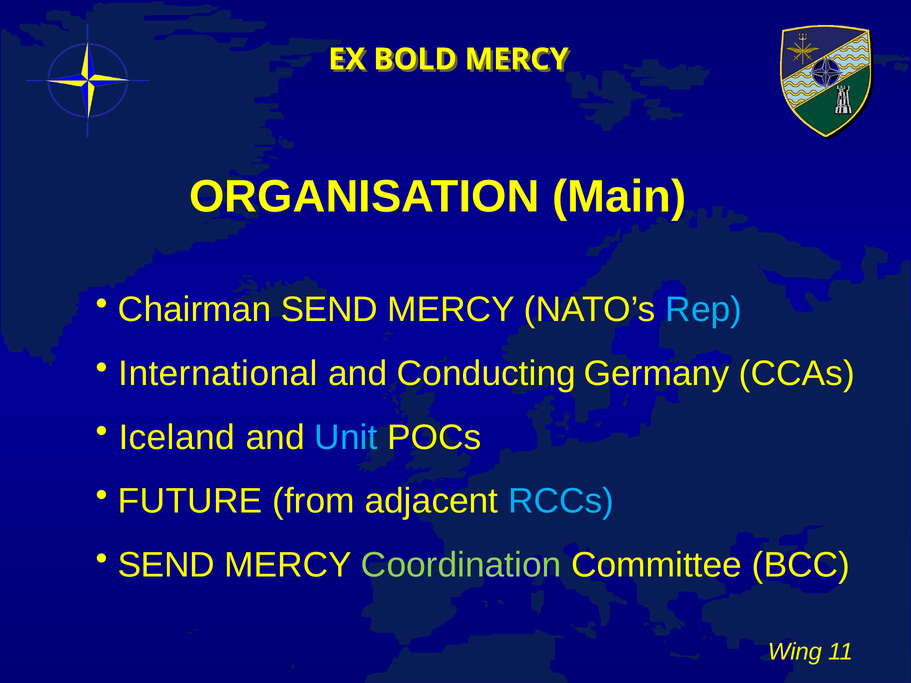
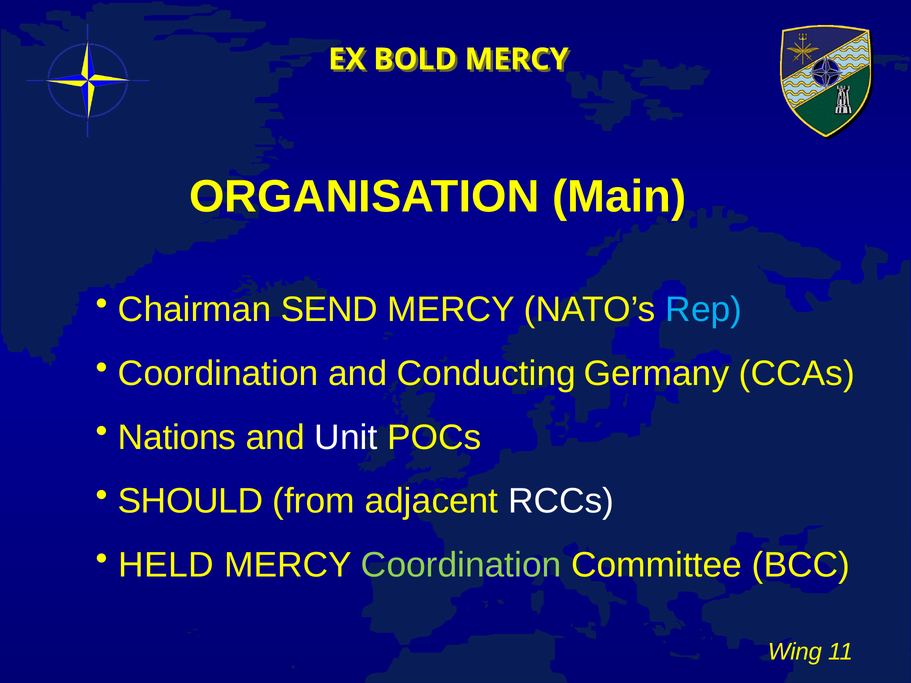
International: International -> Coordination (218, 374)
Iceland: Iceland -> Nations (177, 437)
Unit colour: light blue -> white (346, 437)
FUTURE: FUTURE -> SHOULD (191, 501)
RCCs colour: light blue -> white (561, 501)
SEND: SEND -> HELD (166, 565)
